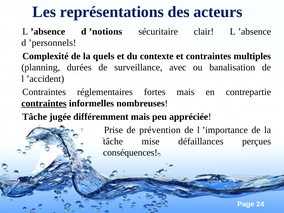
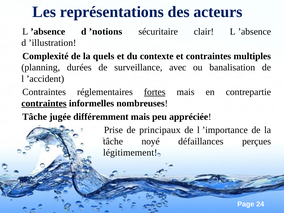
’personnels: ’personnels -> ’illustration (52, 43)
fortes underline: none -> present (155, 92)
prévention: prévention -> principaux (160, 130)
mise: mise -> noyé (151, 141)
conséquences: conséquences -> légitimement (130, 153)
